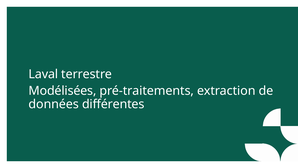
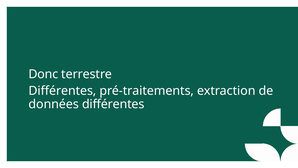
Laval: Laval -> Donc (43, 74)
Modélisées: Modélisées -> Différentes (62, 91)
